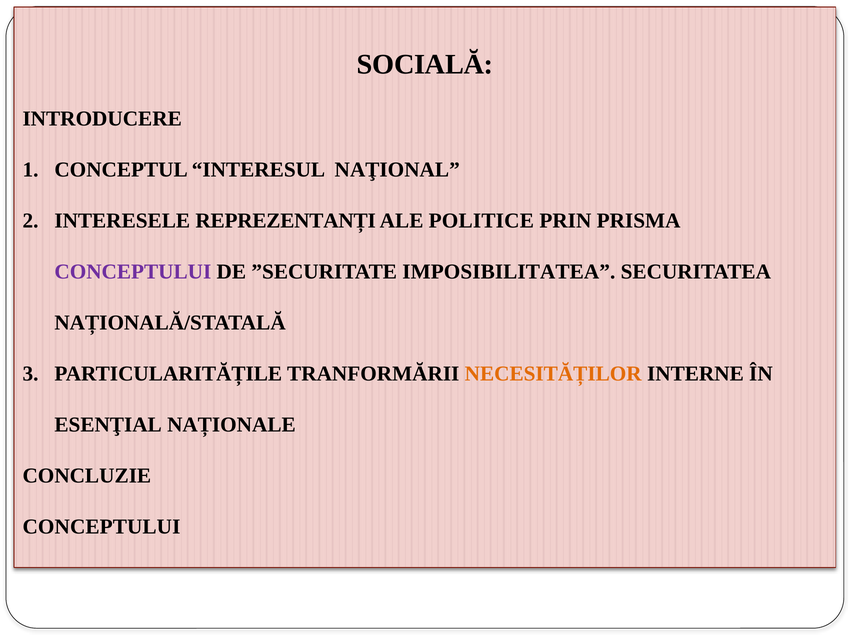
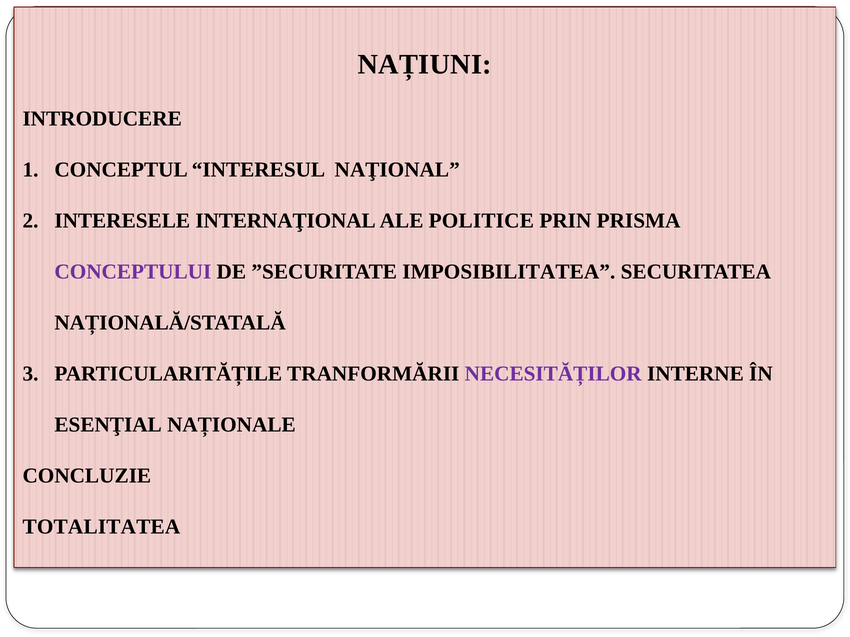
SOCIALĂ: SOCIALĂ -> NAȚIUNI (425, 64)
REPREZENTANȚI: REPREZENTANȚI -> INTERNAŢIONAL (286, 221)
NECESITĂȚILOR colour: orange -> purple (553, 374)
CONCEPTULUI: CONCEPTULUI -> TOTALITATEA (101, 527)
